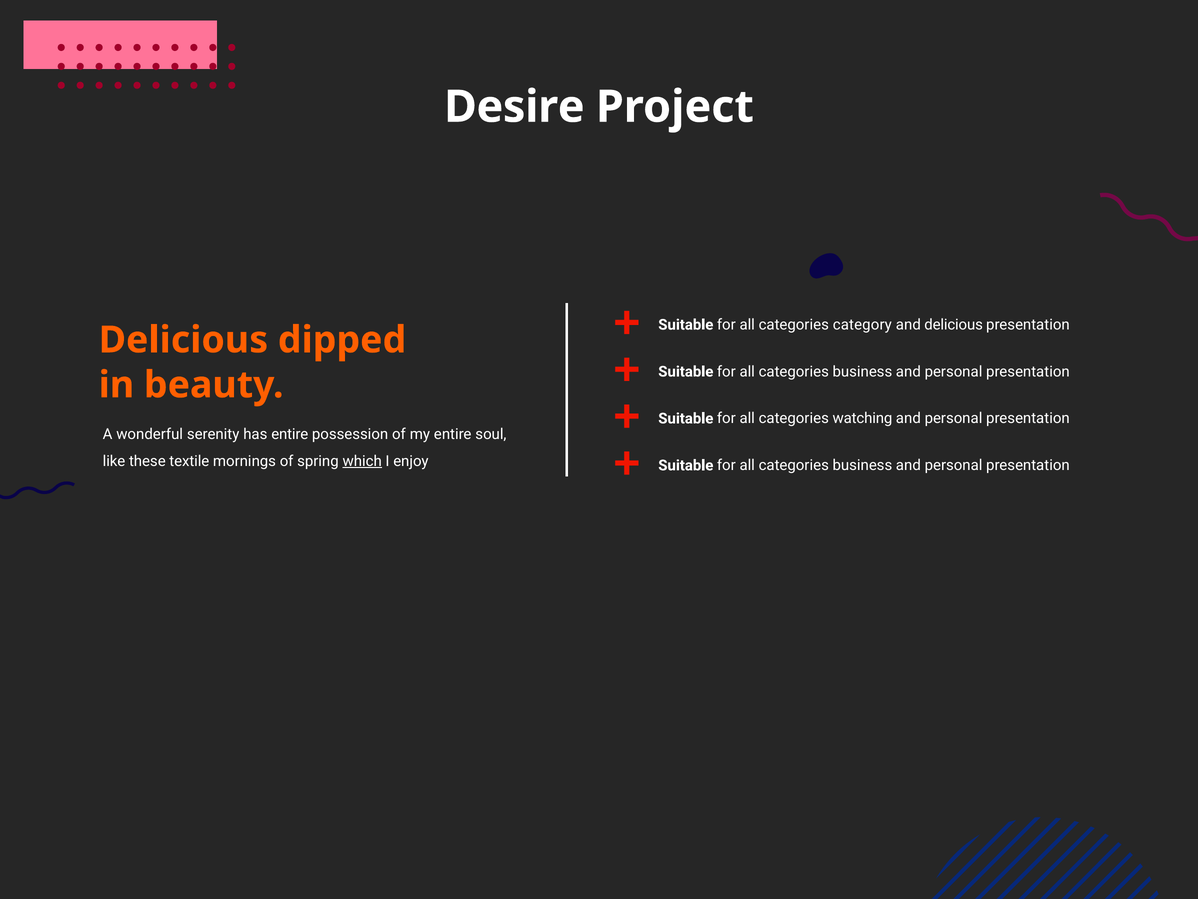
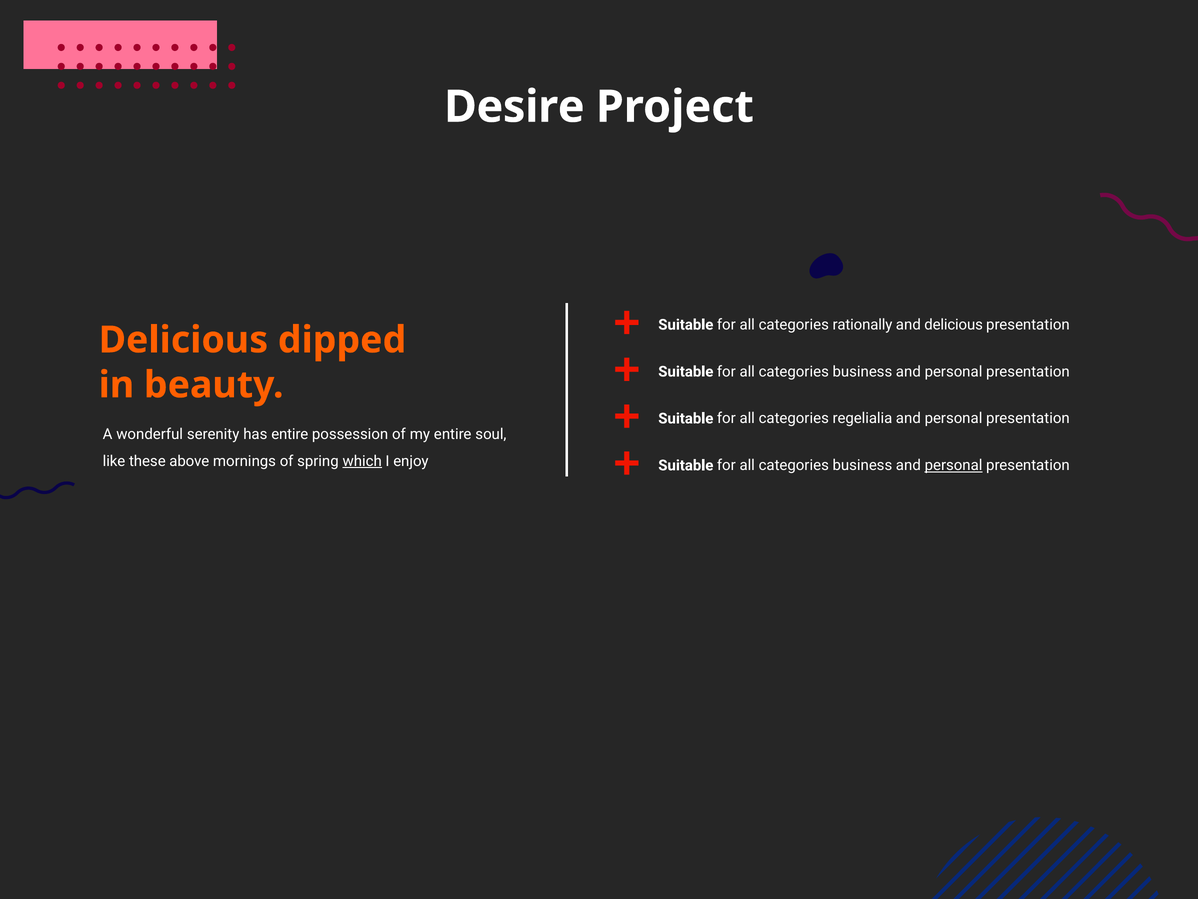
category: category -> rationally (862, 325)
watching: watching -> regelialia (862, 418)
textile: textile -> above (189, 461)
personal underline: none -> present (954, 465)
